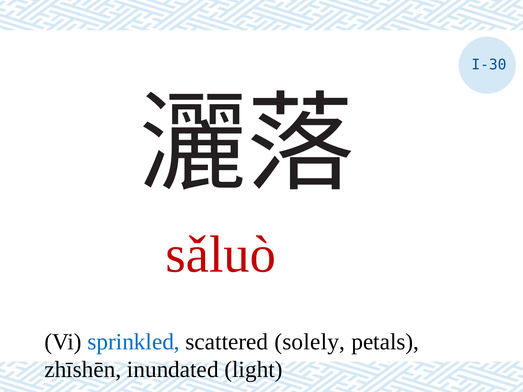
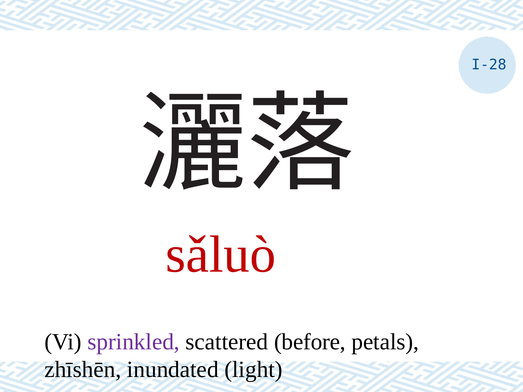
I-30: I-30 -> I-28 (489, 65)
sprinkled colour: blue -> purple (134, 342)
solely: solely -> before (310, 342)
